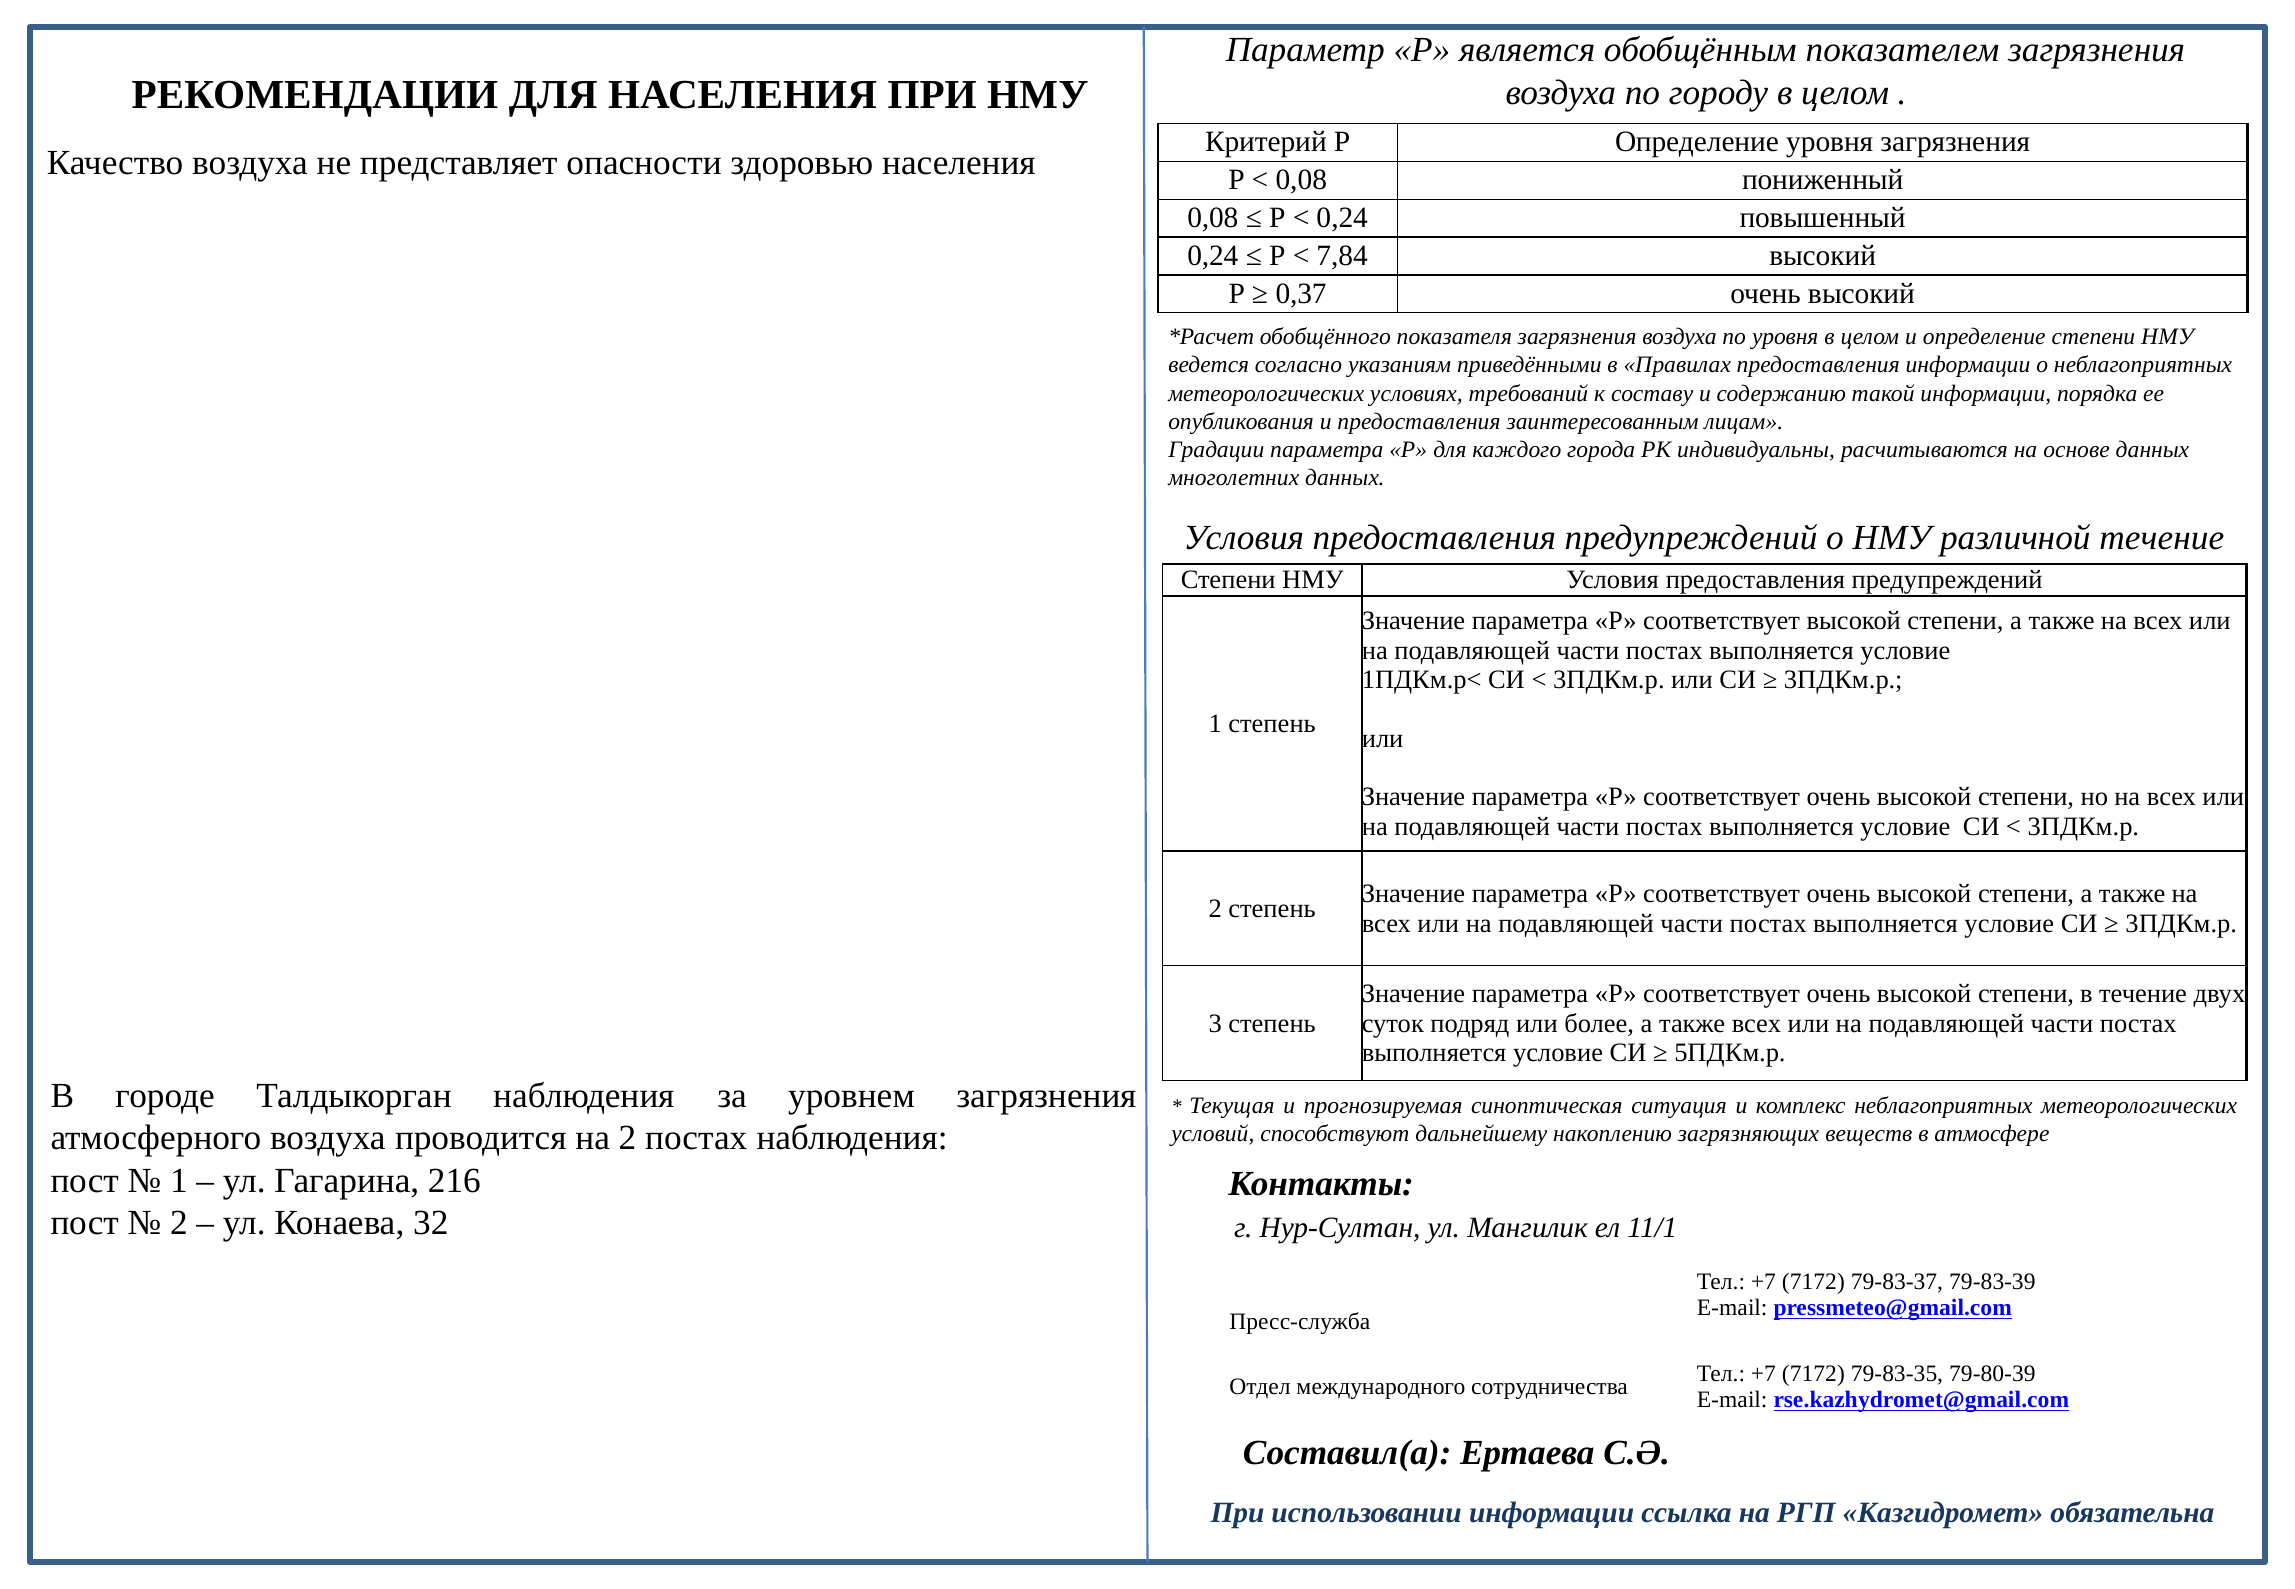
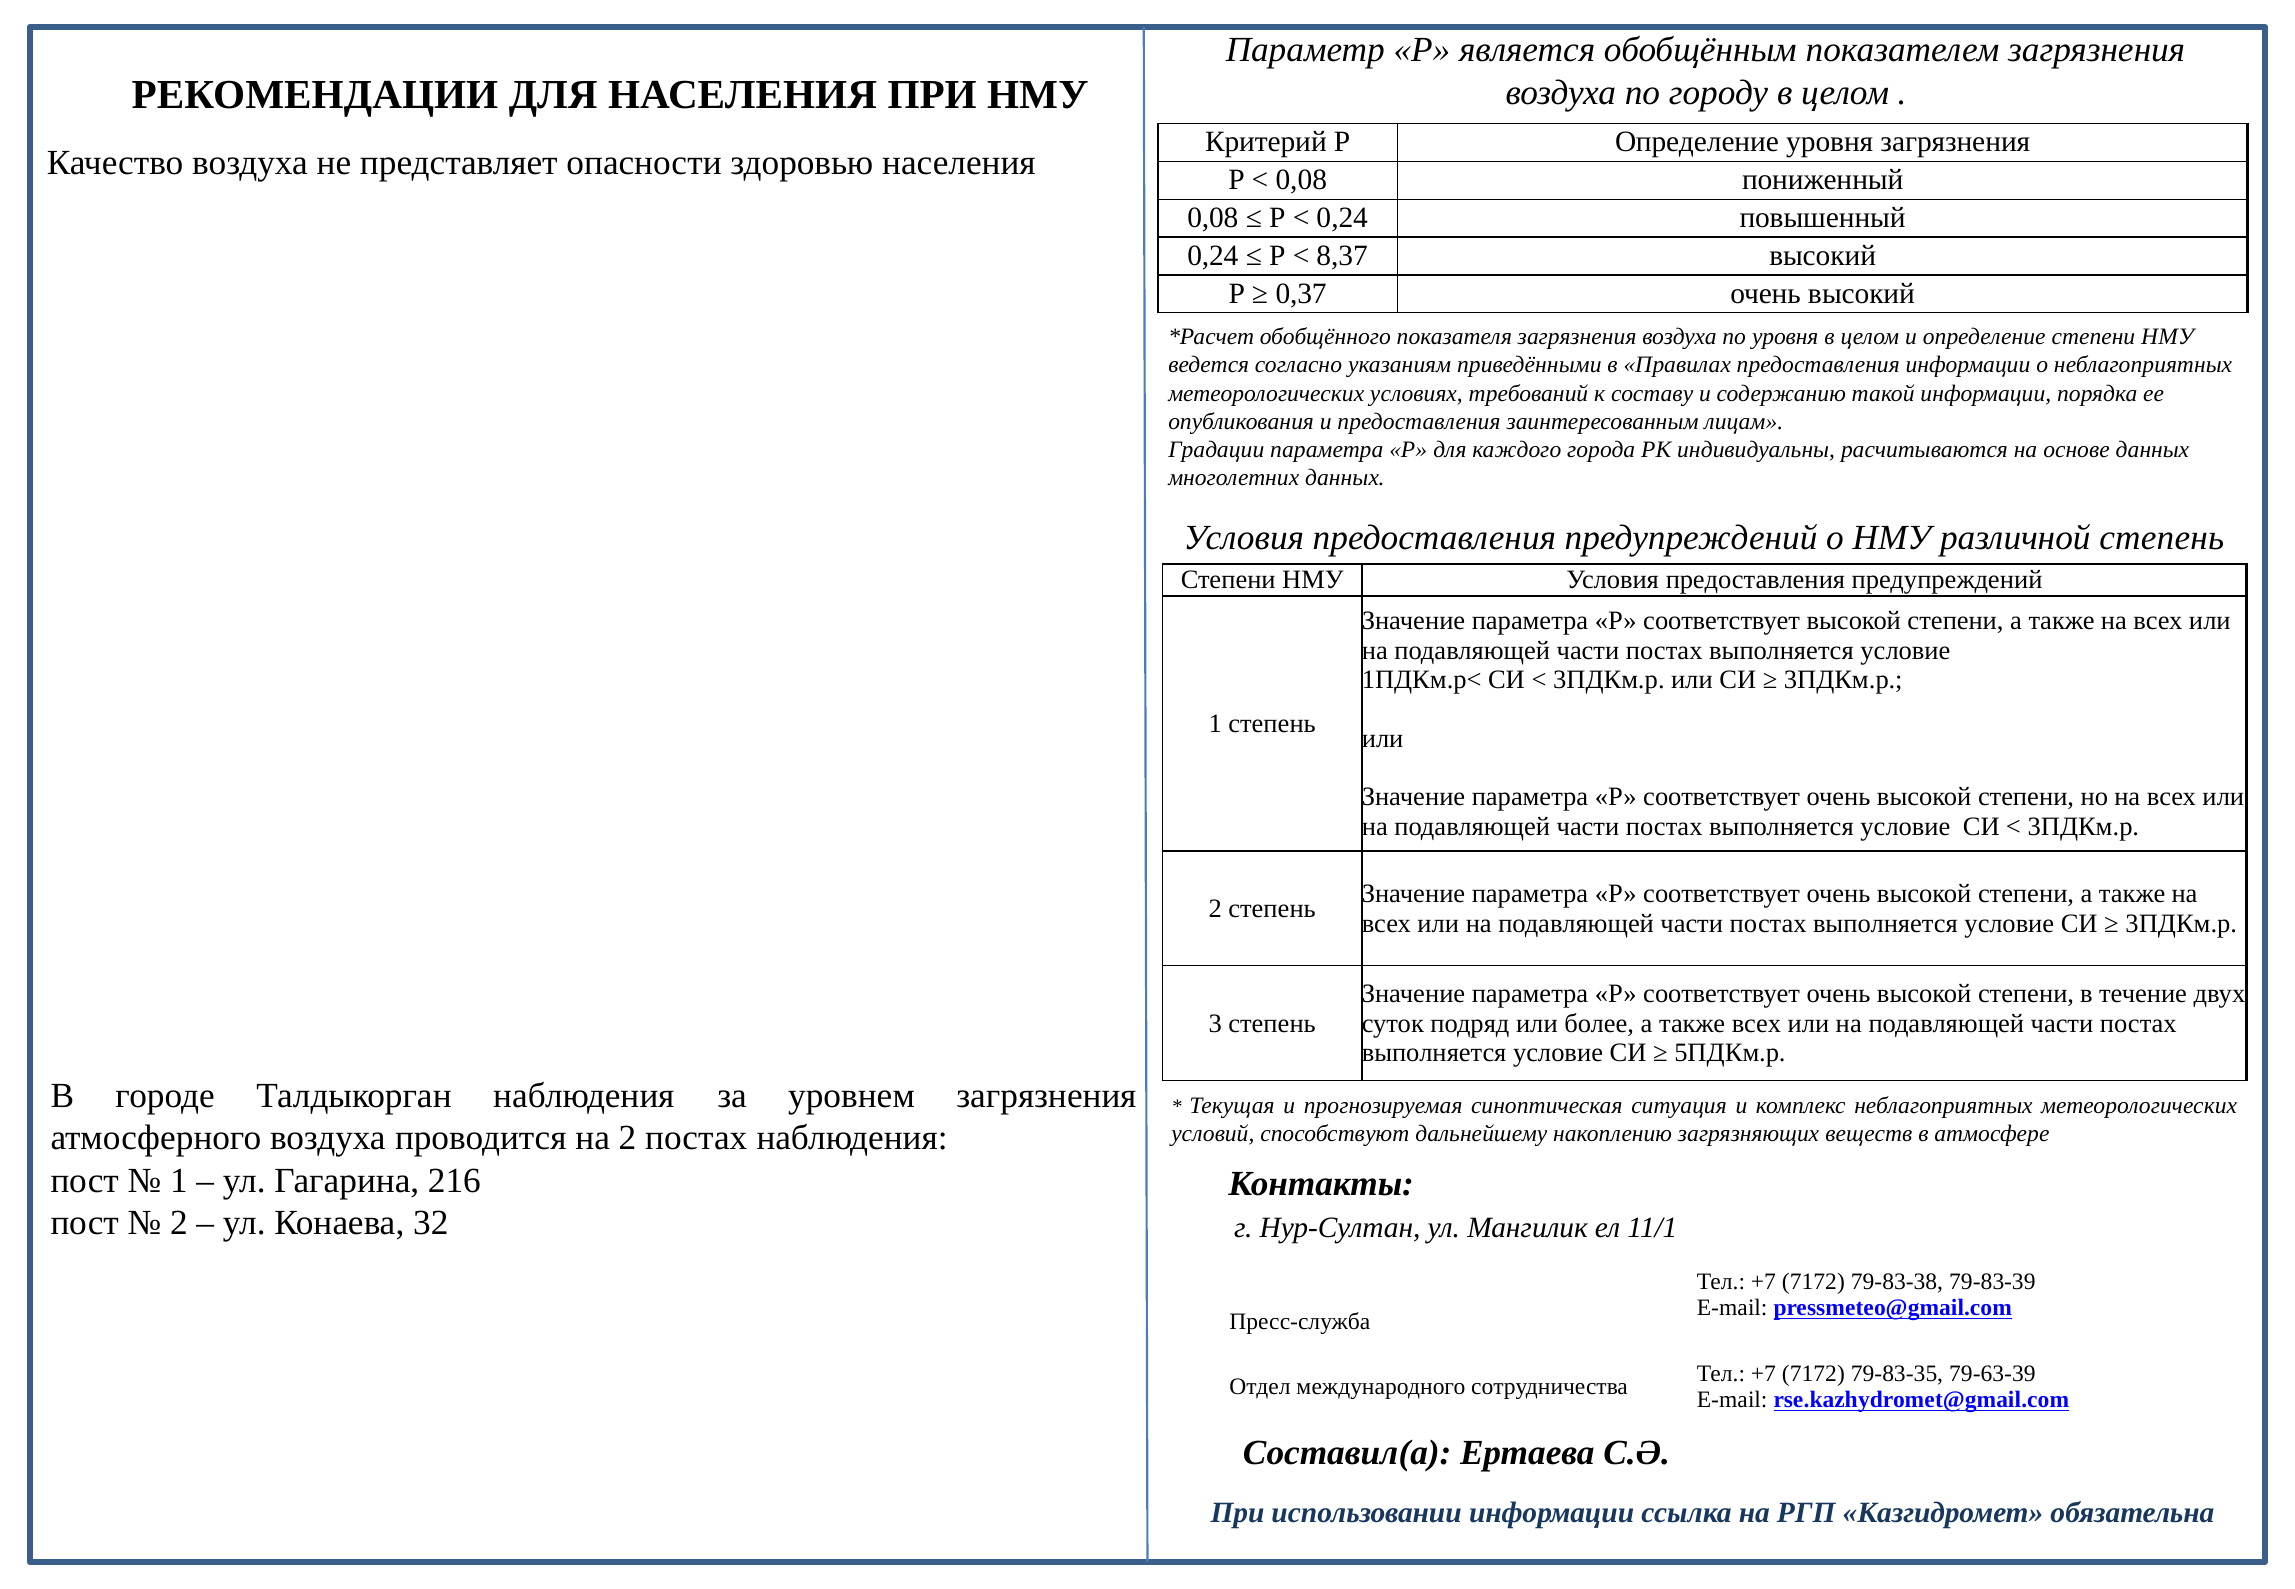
7,84: 7,84 -> 8,37 (1342, 256)
различной течение: течение -> степень (2162, 537)
79-83-37: 79-83-37 -> 79-83-38 (1897, 1282)
79-80-39: 79-80-39 -> 79-63-39 (1992, 1374)
